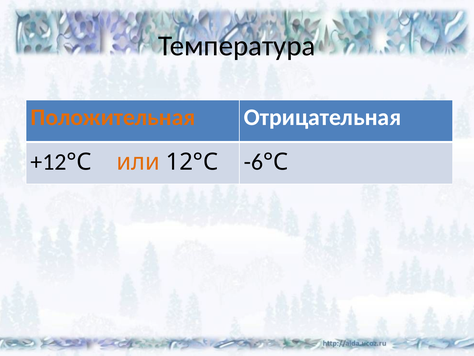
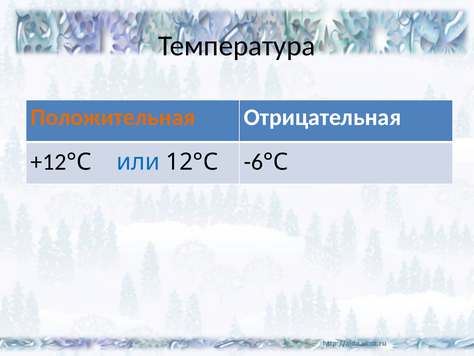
или colour: orange -> blue (138, 162)
